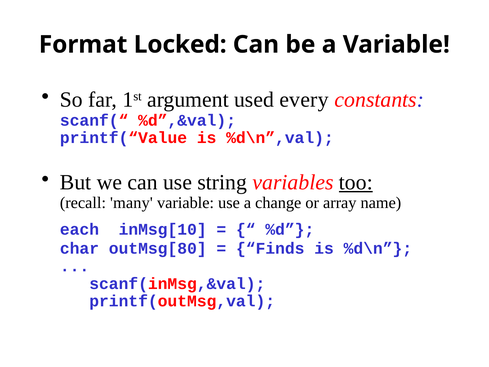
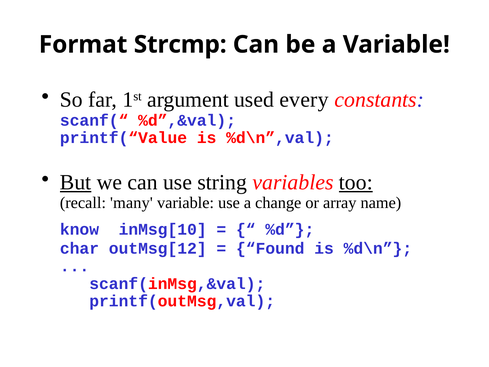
Locked: Locked -> Strcmp (180, 44)
But underline: none -> present (76, 182)
each: each -> know (79, 229)
outMsg[80: outMsg[80 -> outMsg[12 (158, 248)
Finds: Finds -> Found (270, 248)
